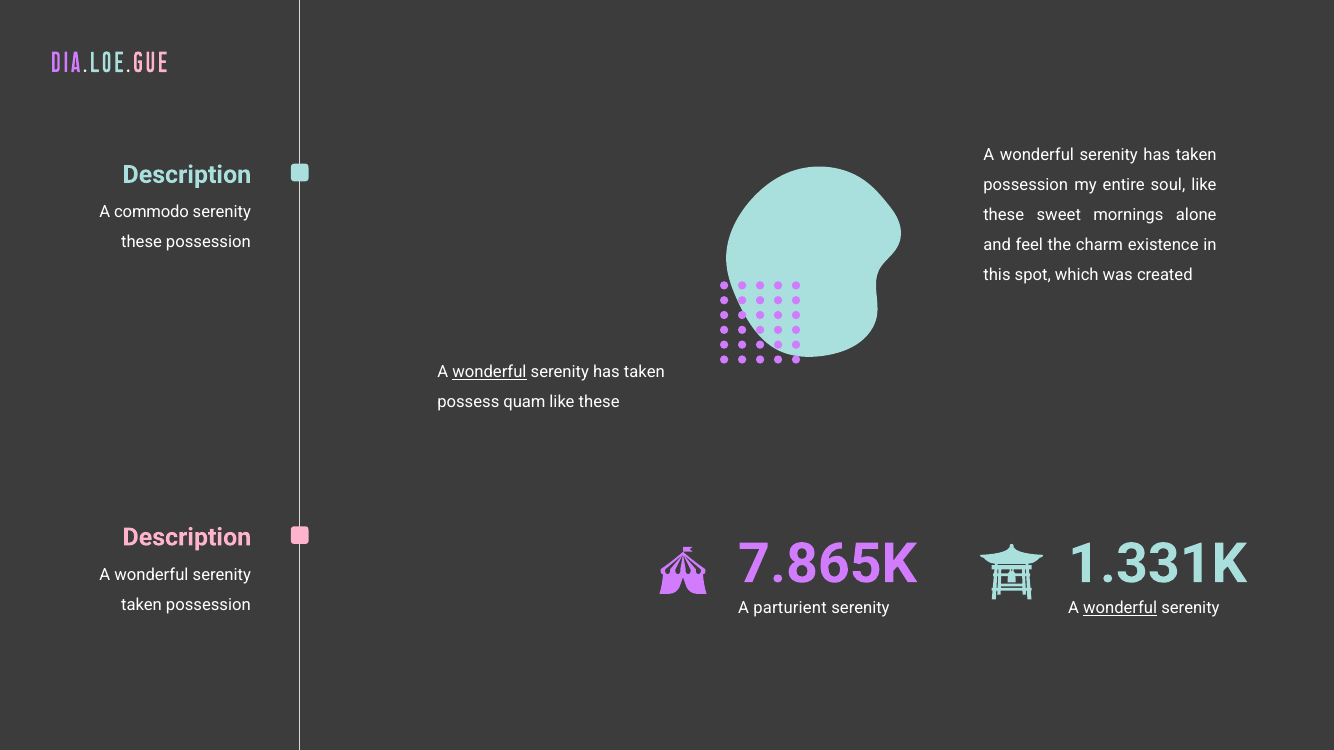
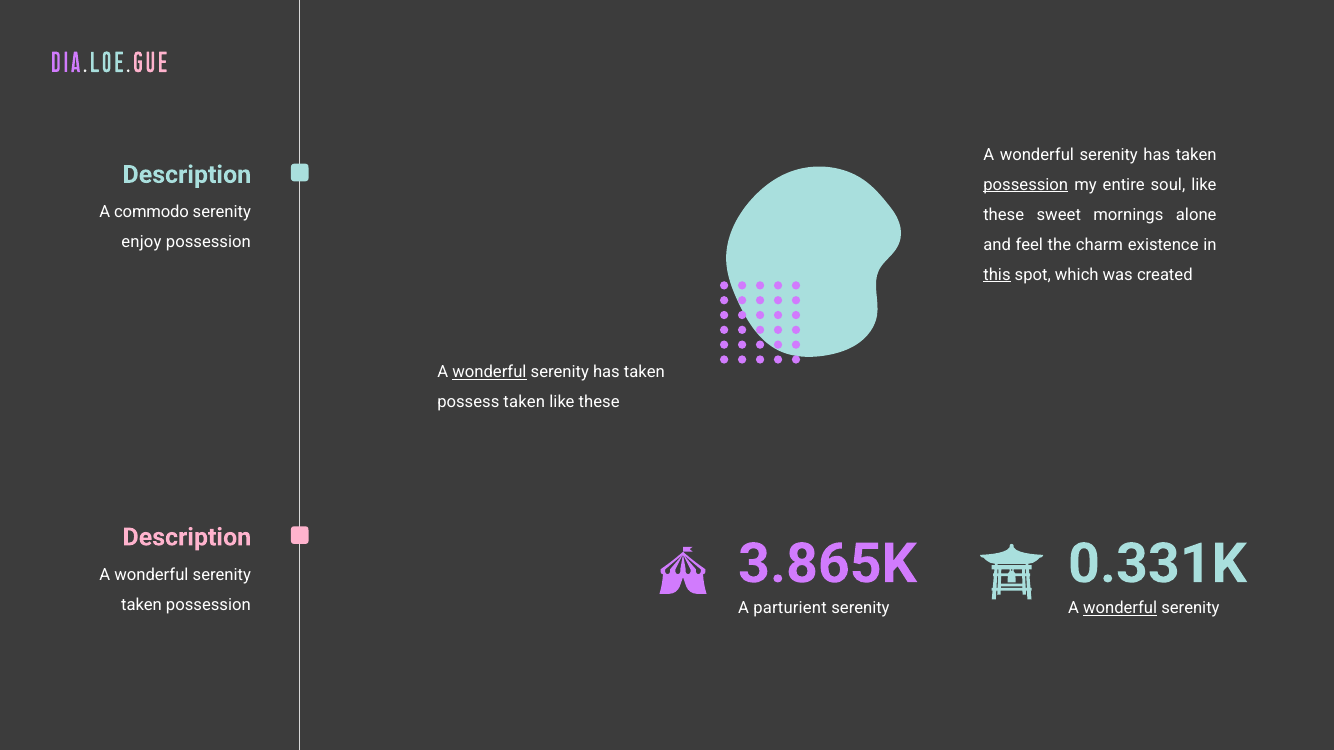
possession underline: none -> present (1026, 185)
these: these -> enjoy (141, 242)
this underline: none -> present (997, 275)
possess quam: quam -> taken (524, 403)
7.865K: 7.865K -> 3.865K (828, 564)
1.331K: 1.331K -> 0.331K (1157, 564)
